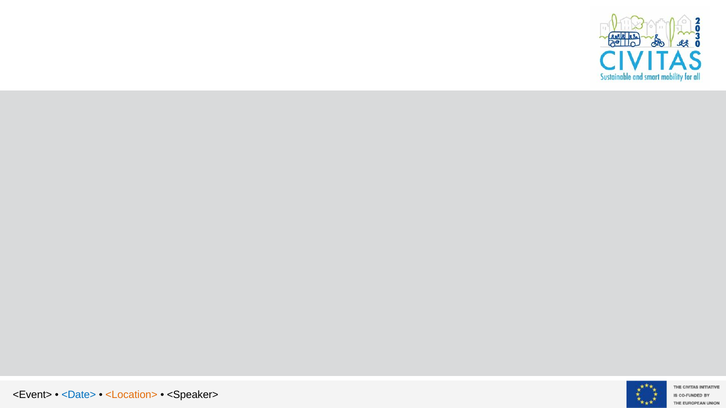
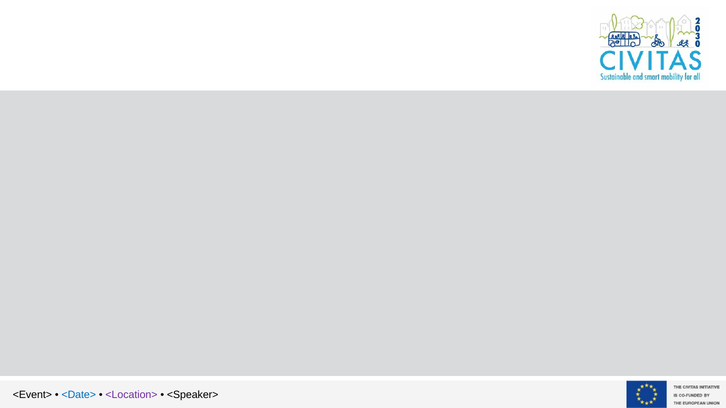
<Location> colour: orange -> purple (131, 395)
